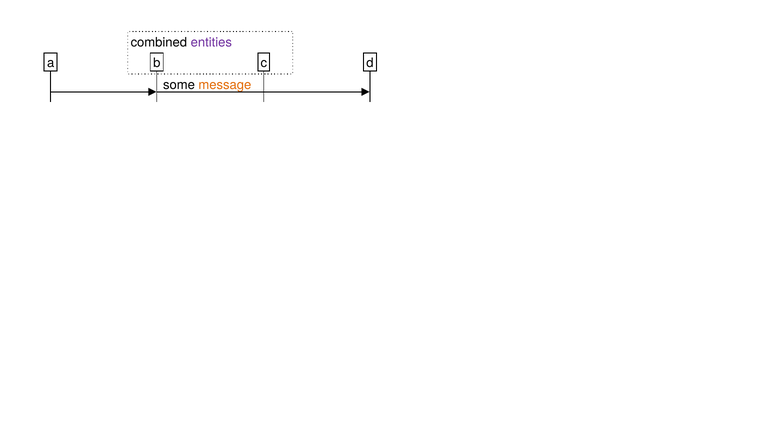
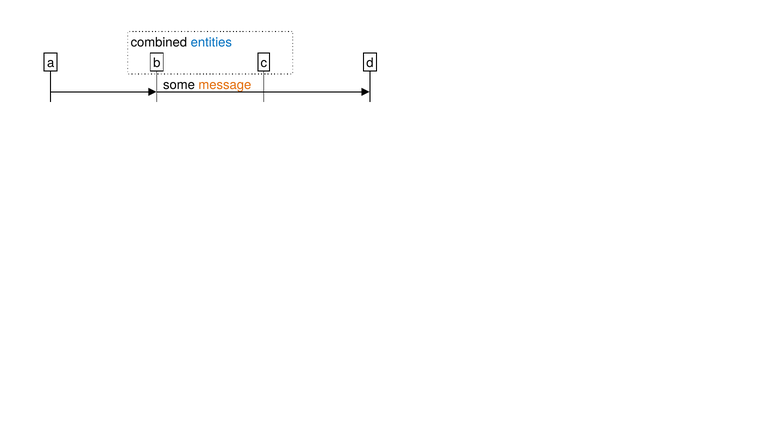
entities colour: purple -> blue (211, 43)
